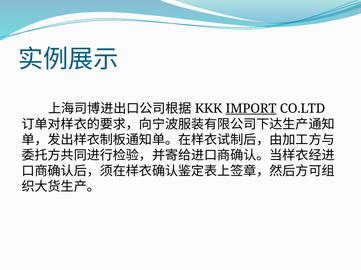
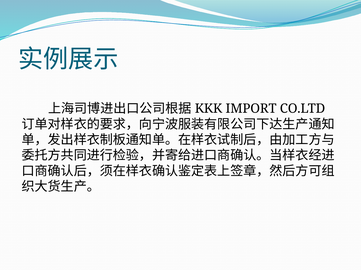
IMPORT underline: present -> none (251, 109)
